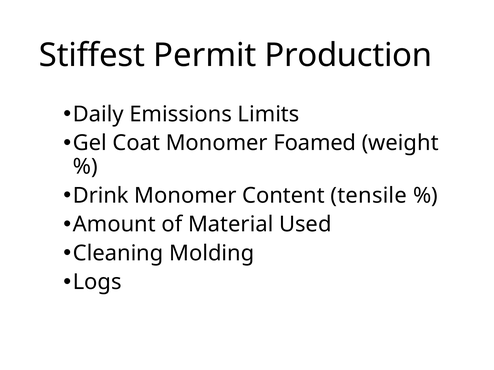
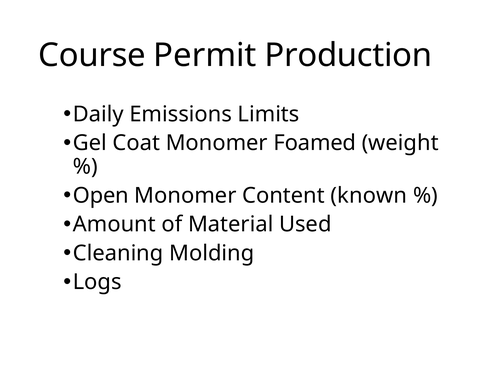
Stiffest: Stiffest -> Course (92, 55)
Drink: Drink -> Open (101, 196)
tensile: tensile -> known (369, 196)
